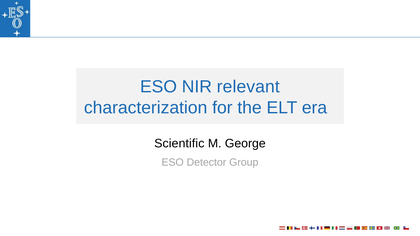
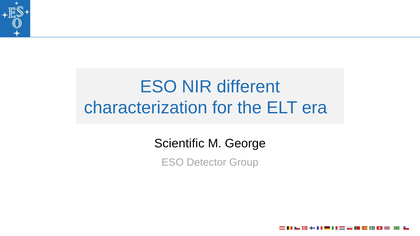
relevant: relevant -> different (248, 87)
